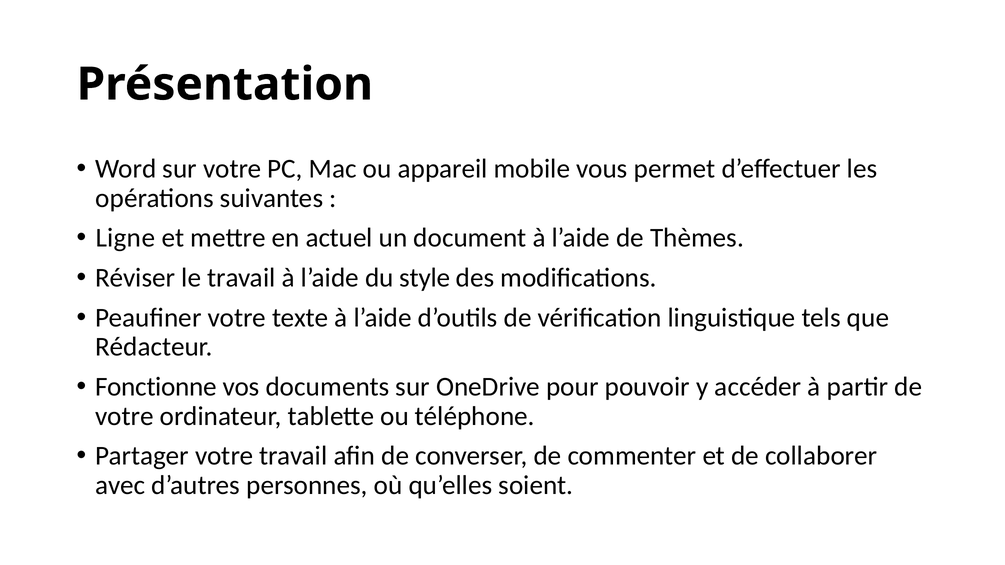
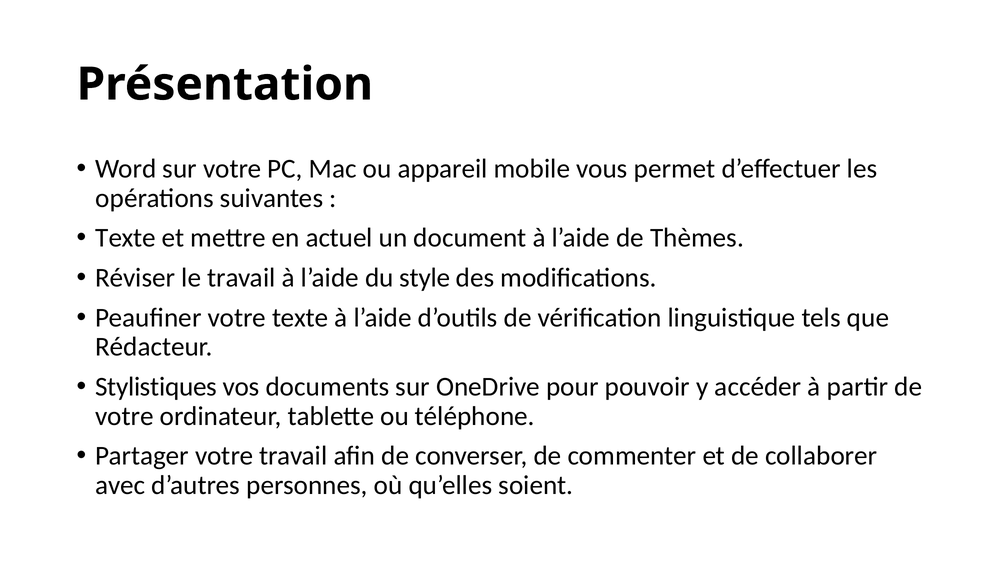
Ligne: Ligne -> Texte (126, 238)
Fonctionne: Fonctionne -> Stylistiques (156, 387)
